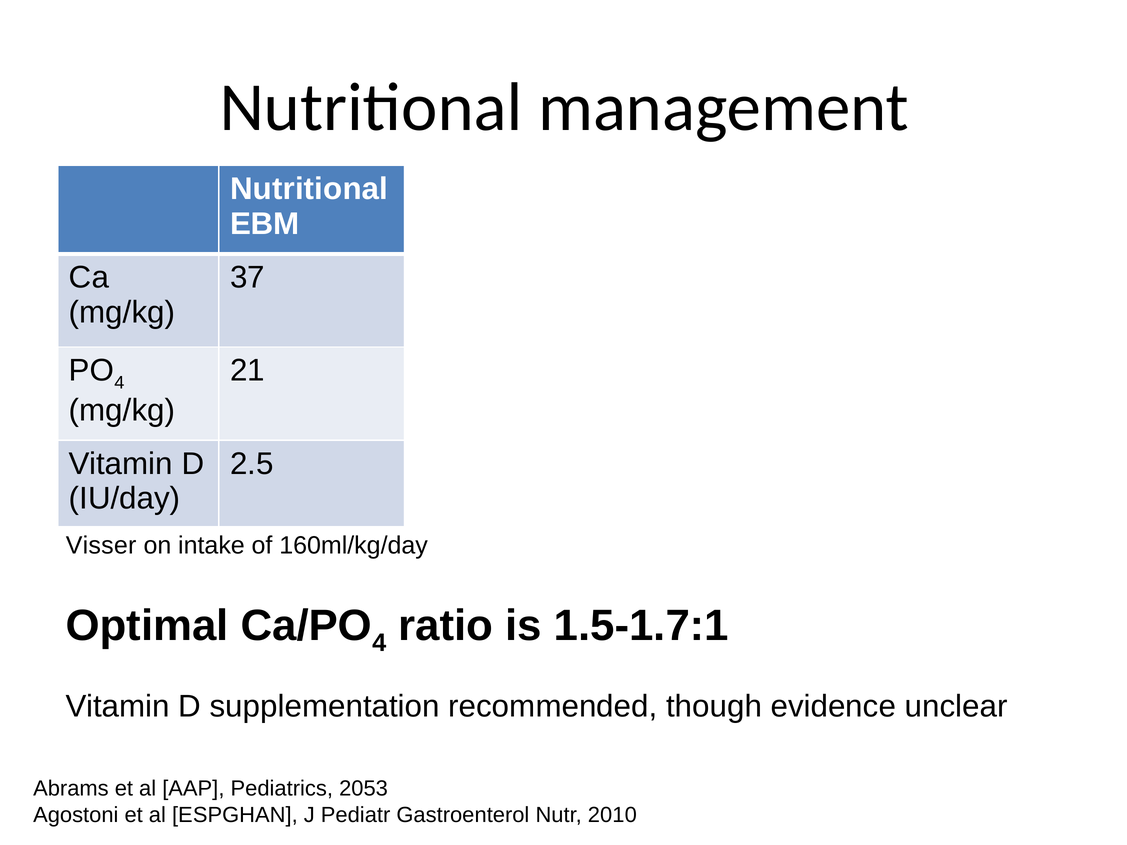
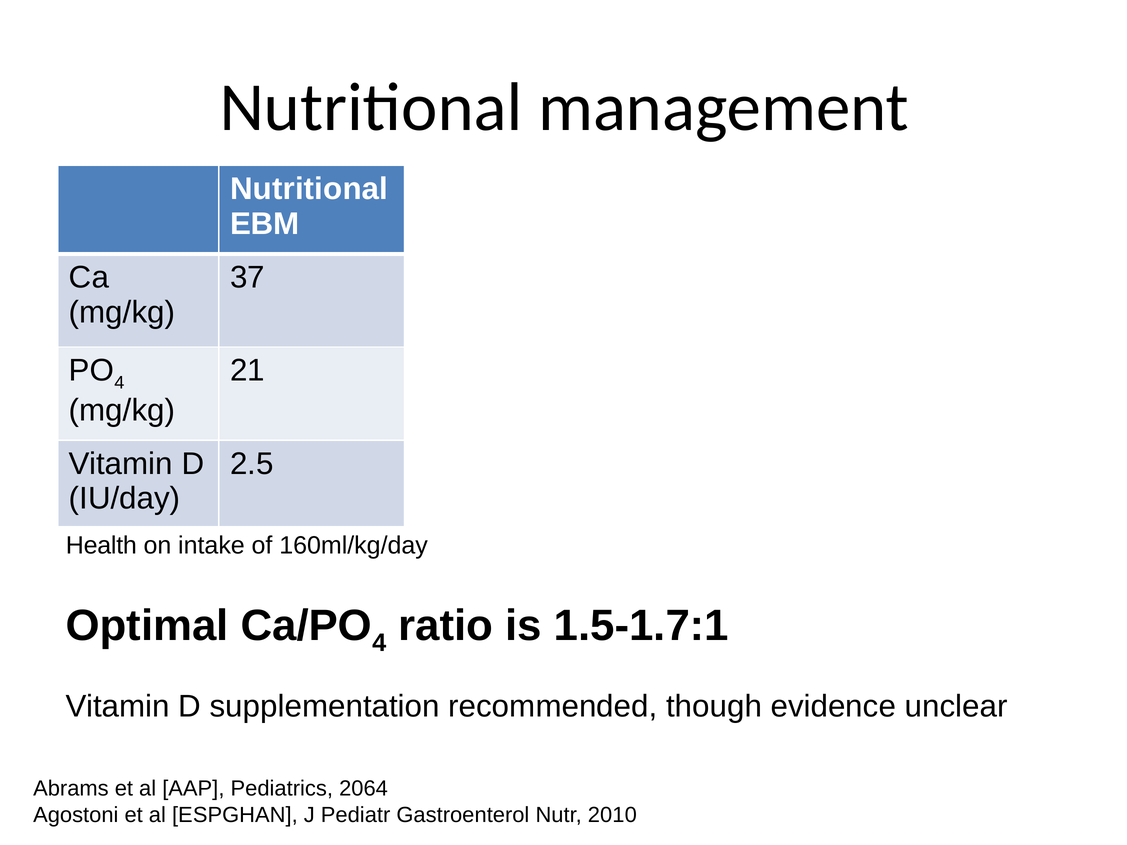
Visser: Visser -> Health (101, 546)
2053: 2053 -> 2064 (364, 789)
